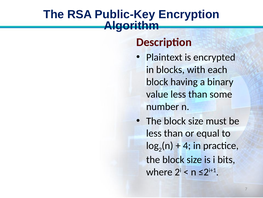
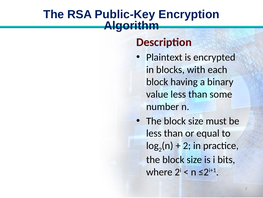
4: 4 -> 2 (187, 145)
